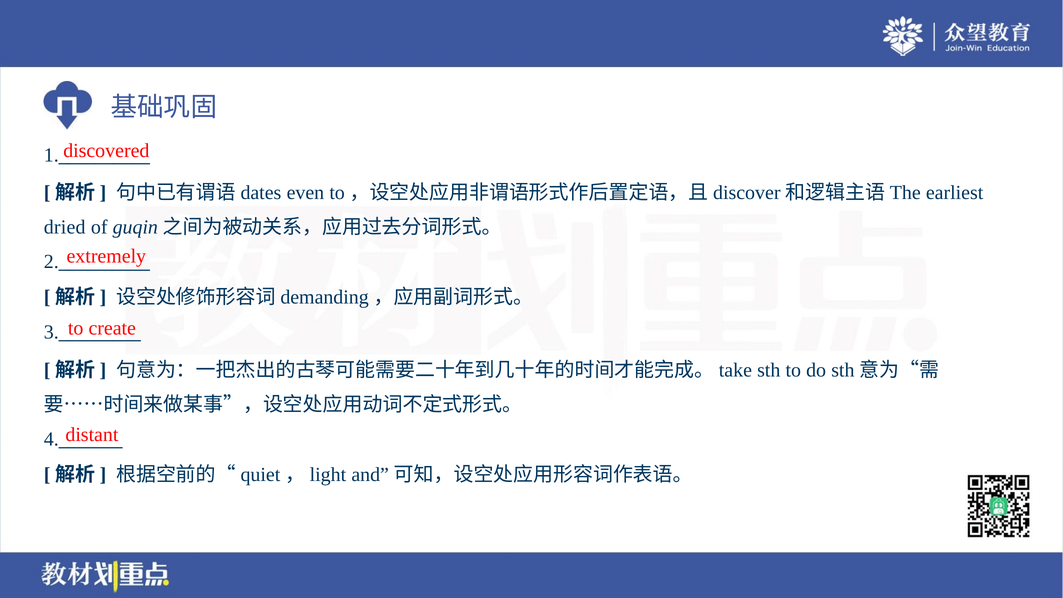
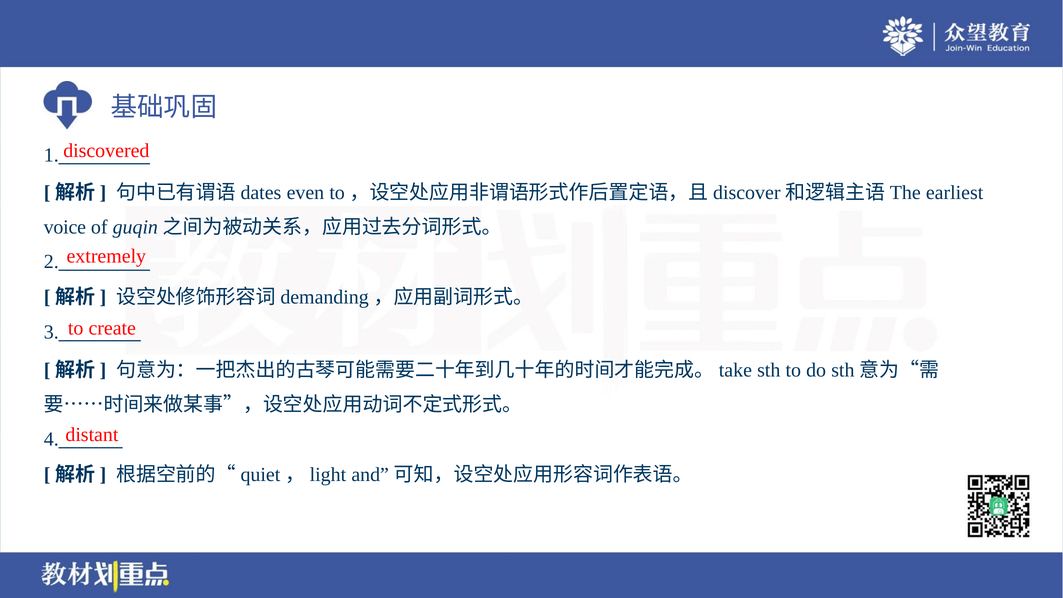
dried: dried -> voice (65, 227)
